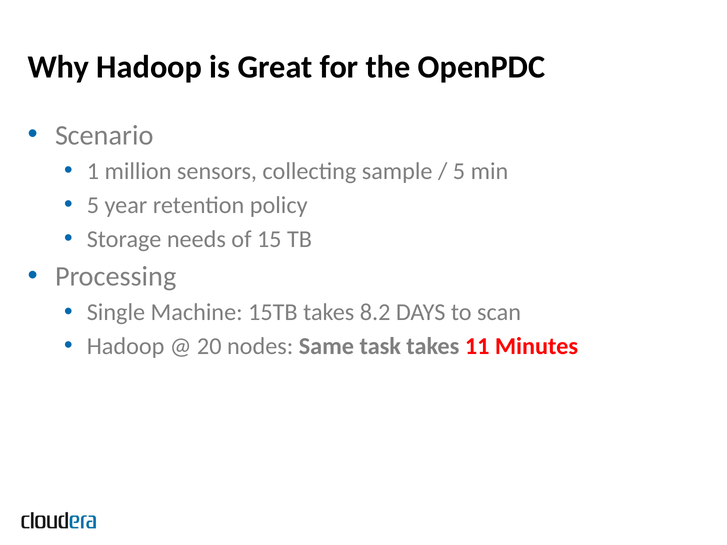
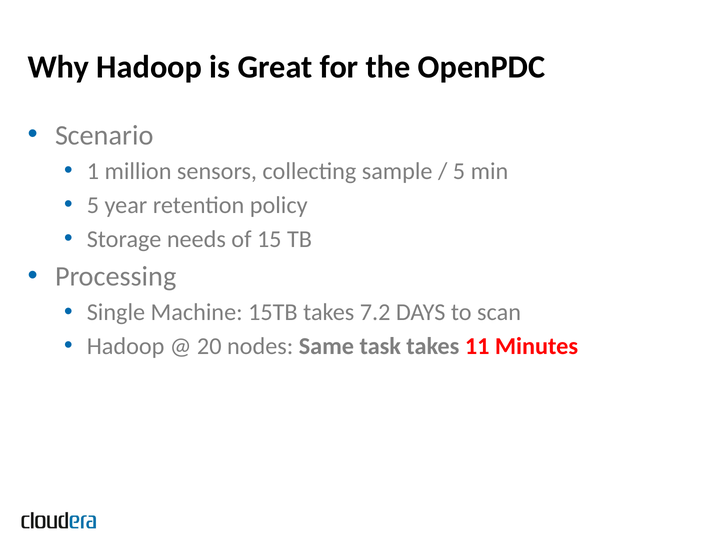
8.2: 8.2 -> 7.2 (375, 313)
